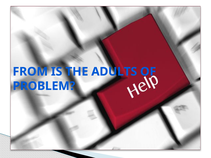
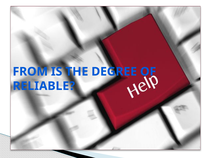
ADULTS: ADULTS -> DEGREE (114, 72)
PROBLEM: PROBLEM -> RELIABLE (44, 86)
